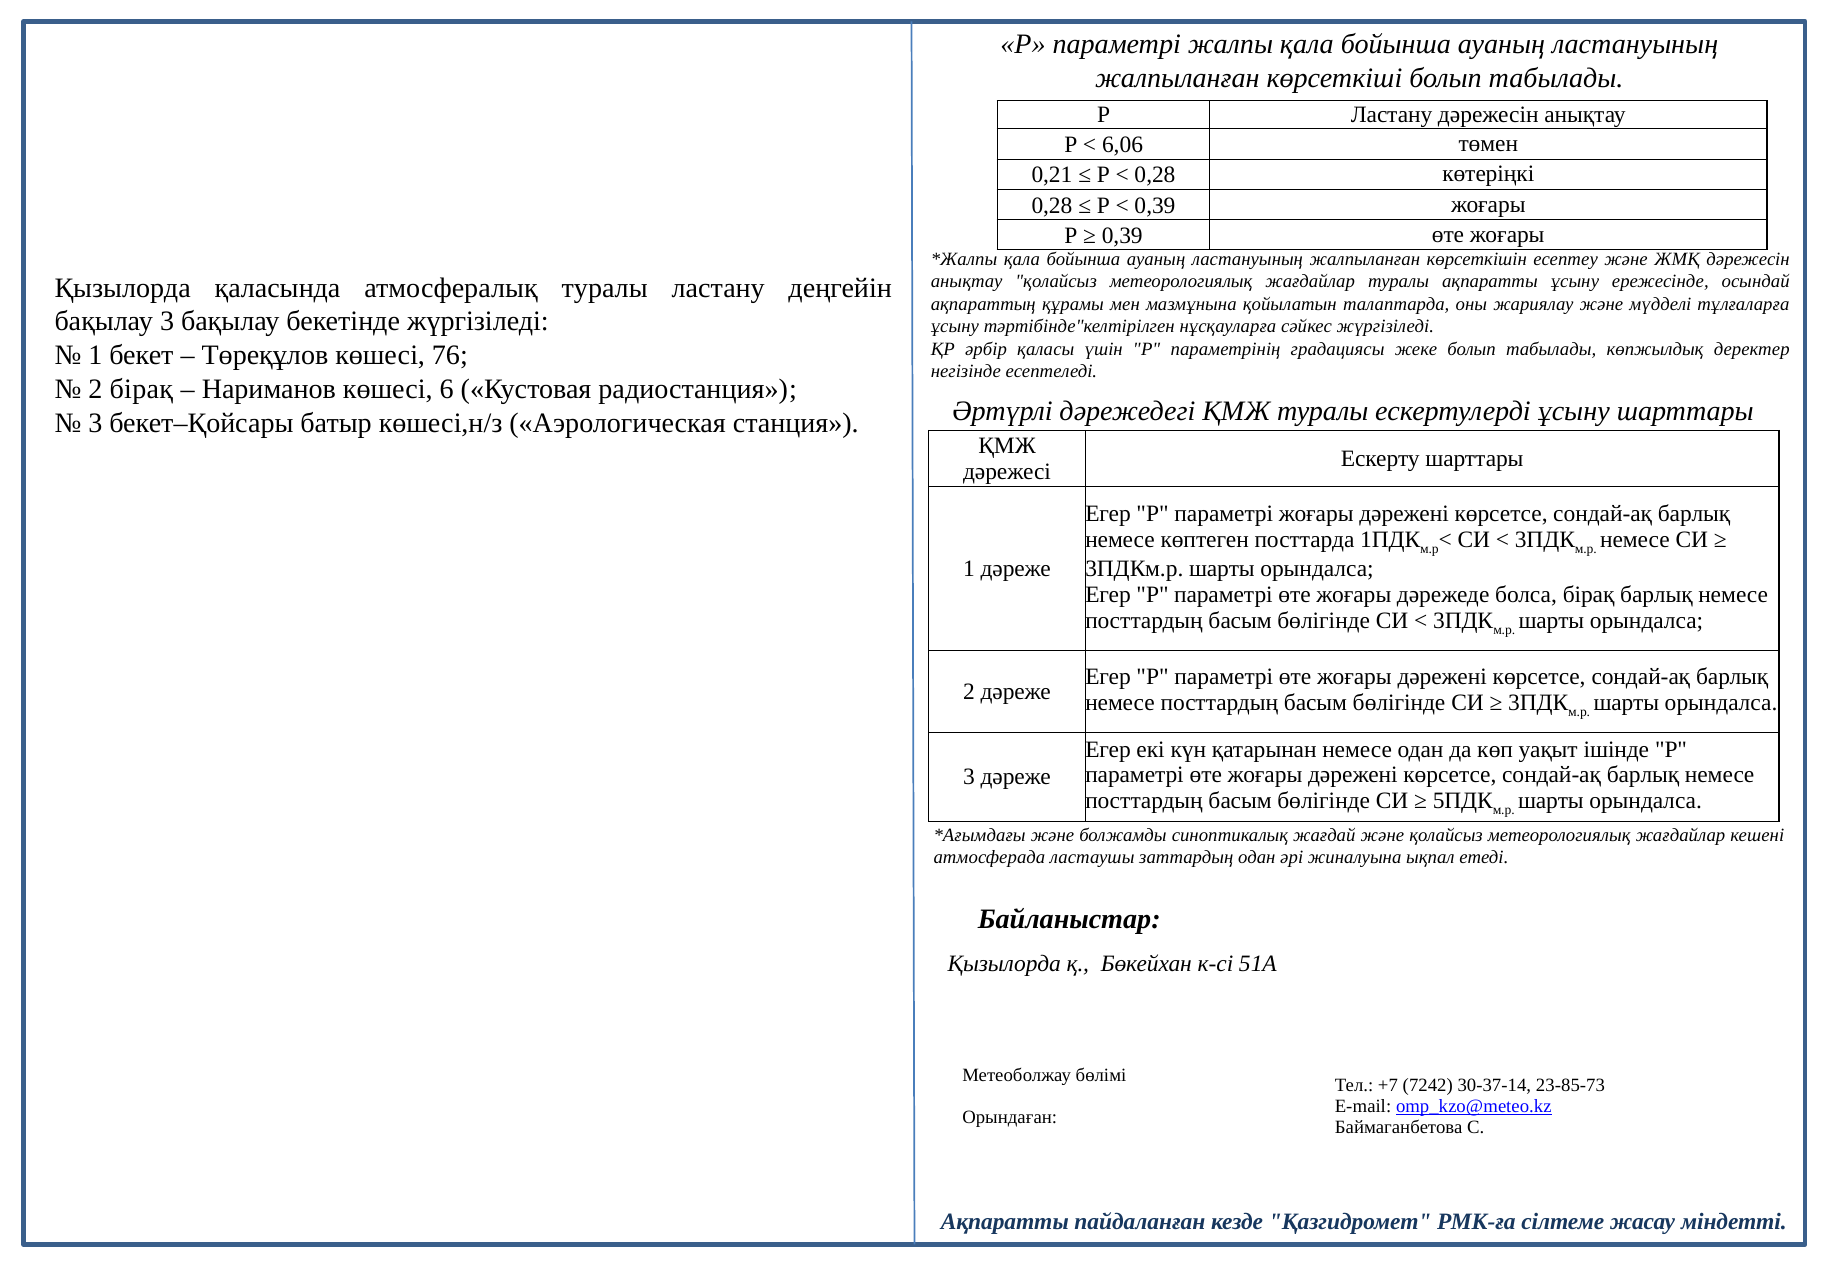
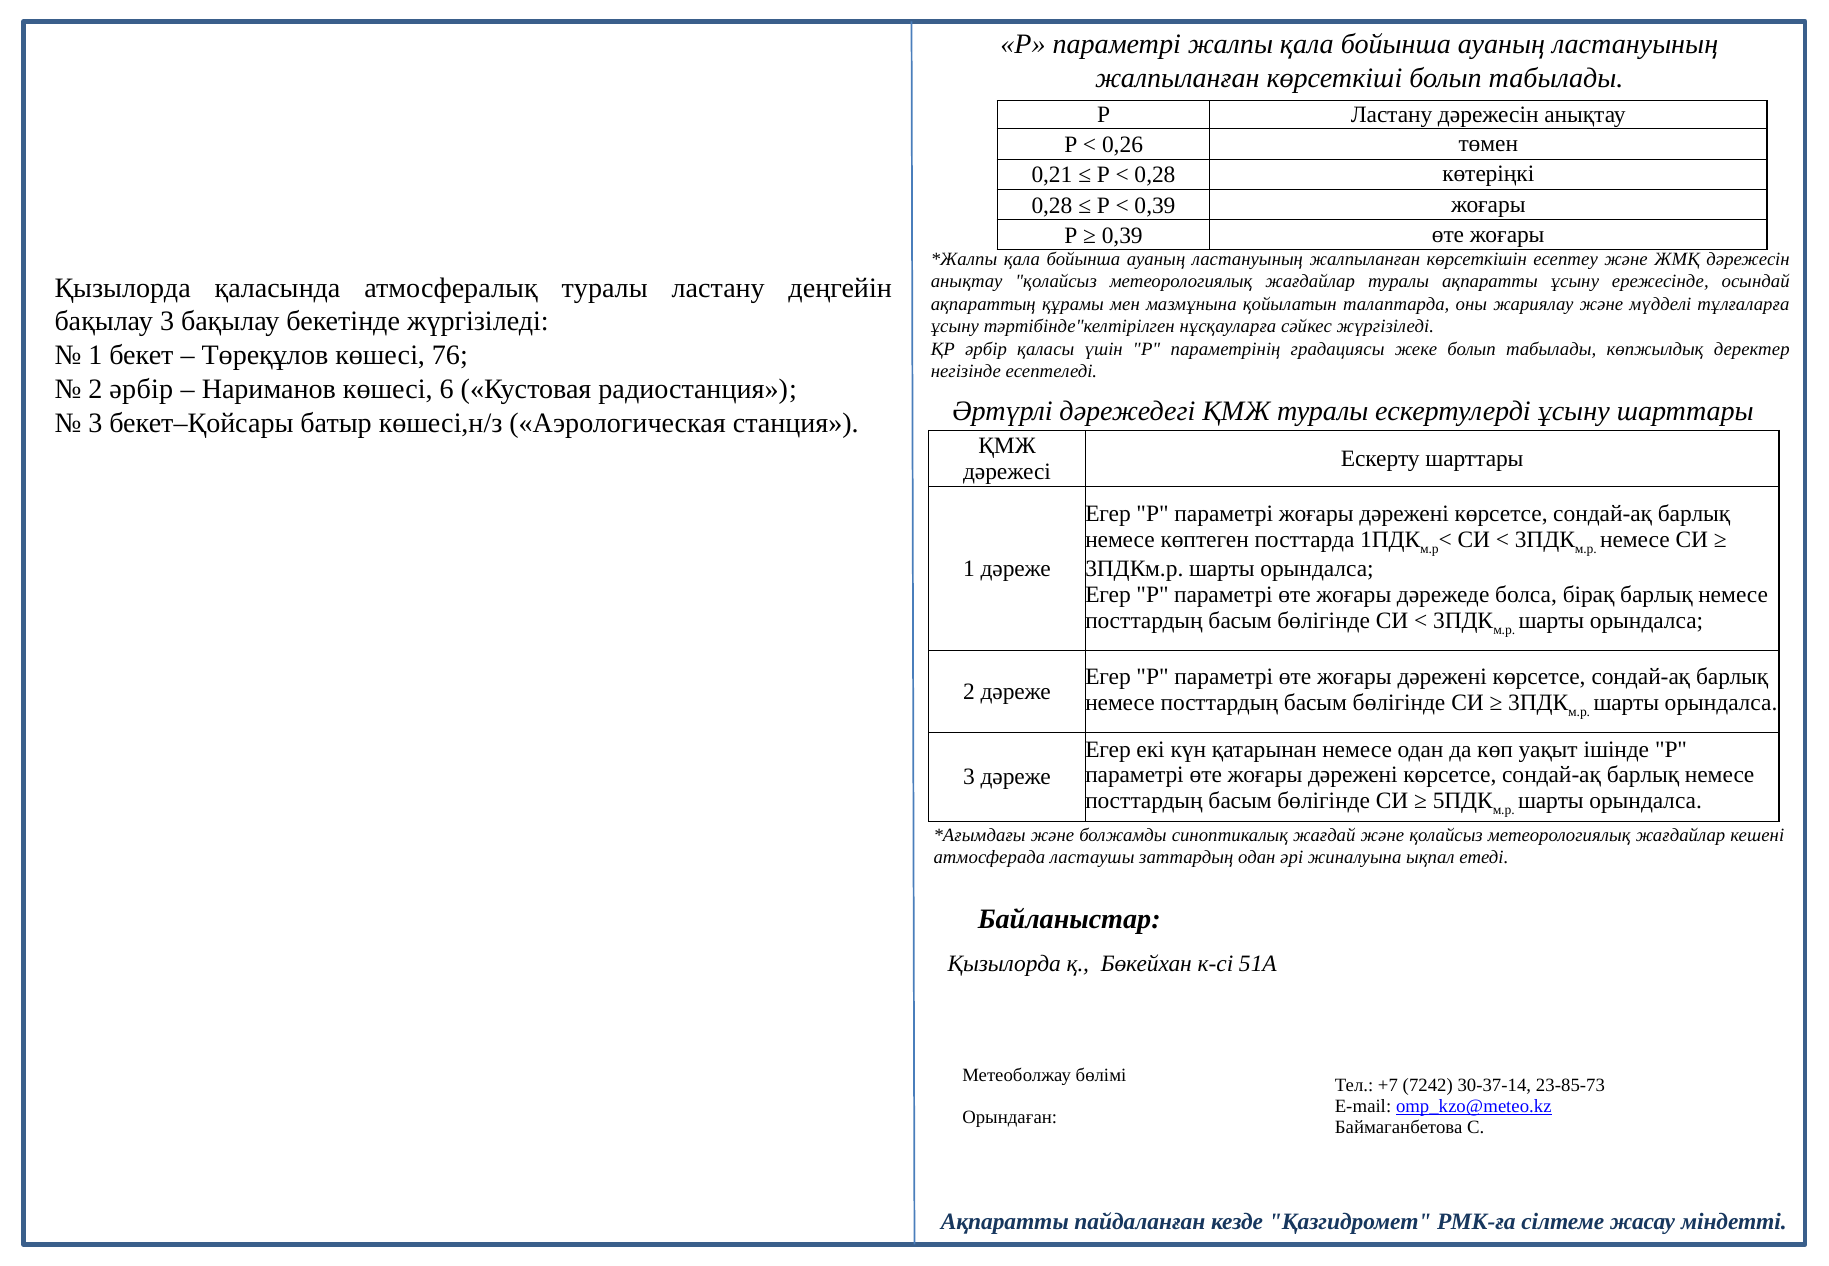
6,06: 6,06 -> 0,26 (1123, 145)
2 бірақ: бірақ -> әрбір (141, 389)
